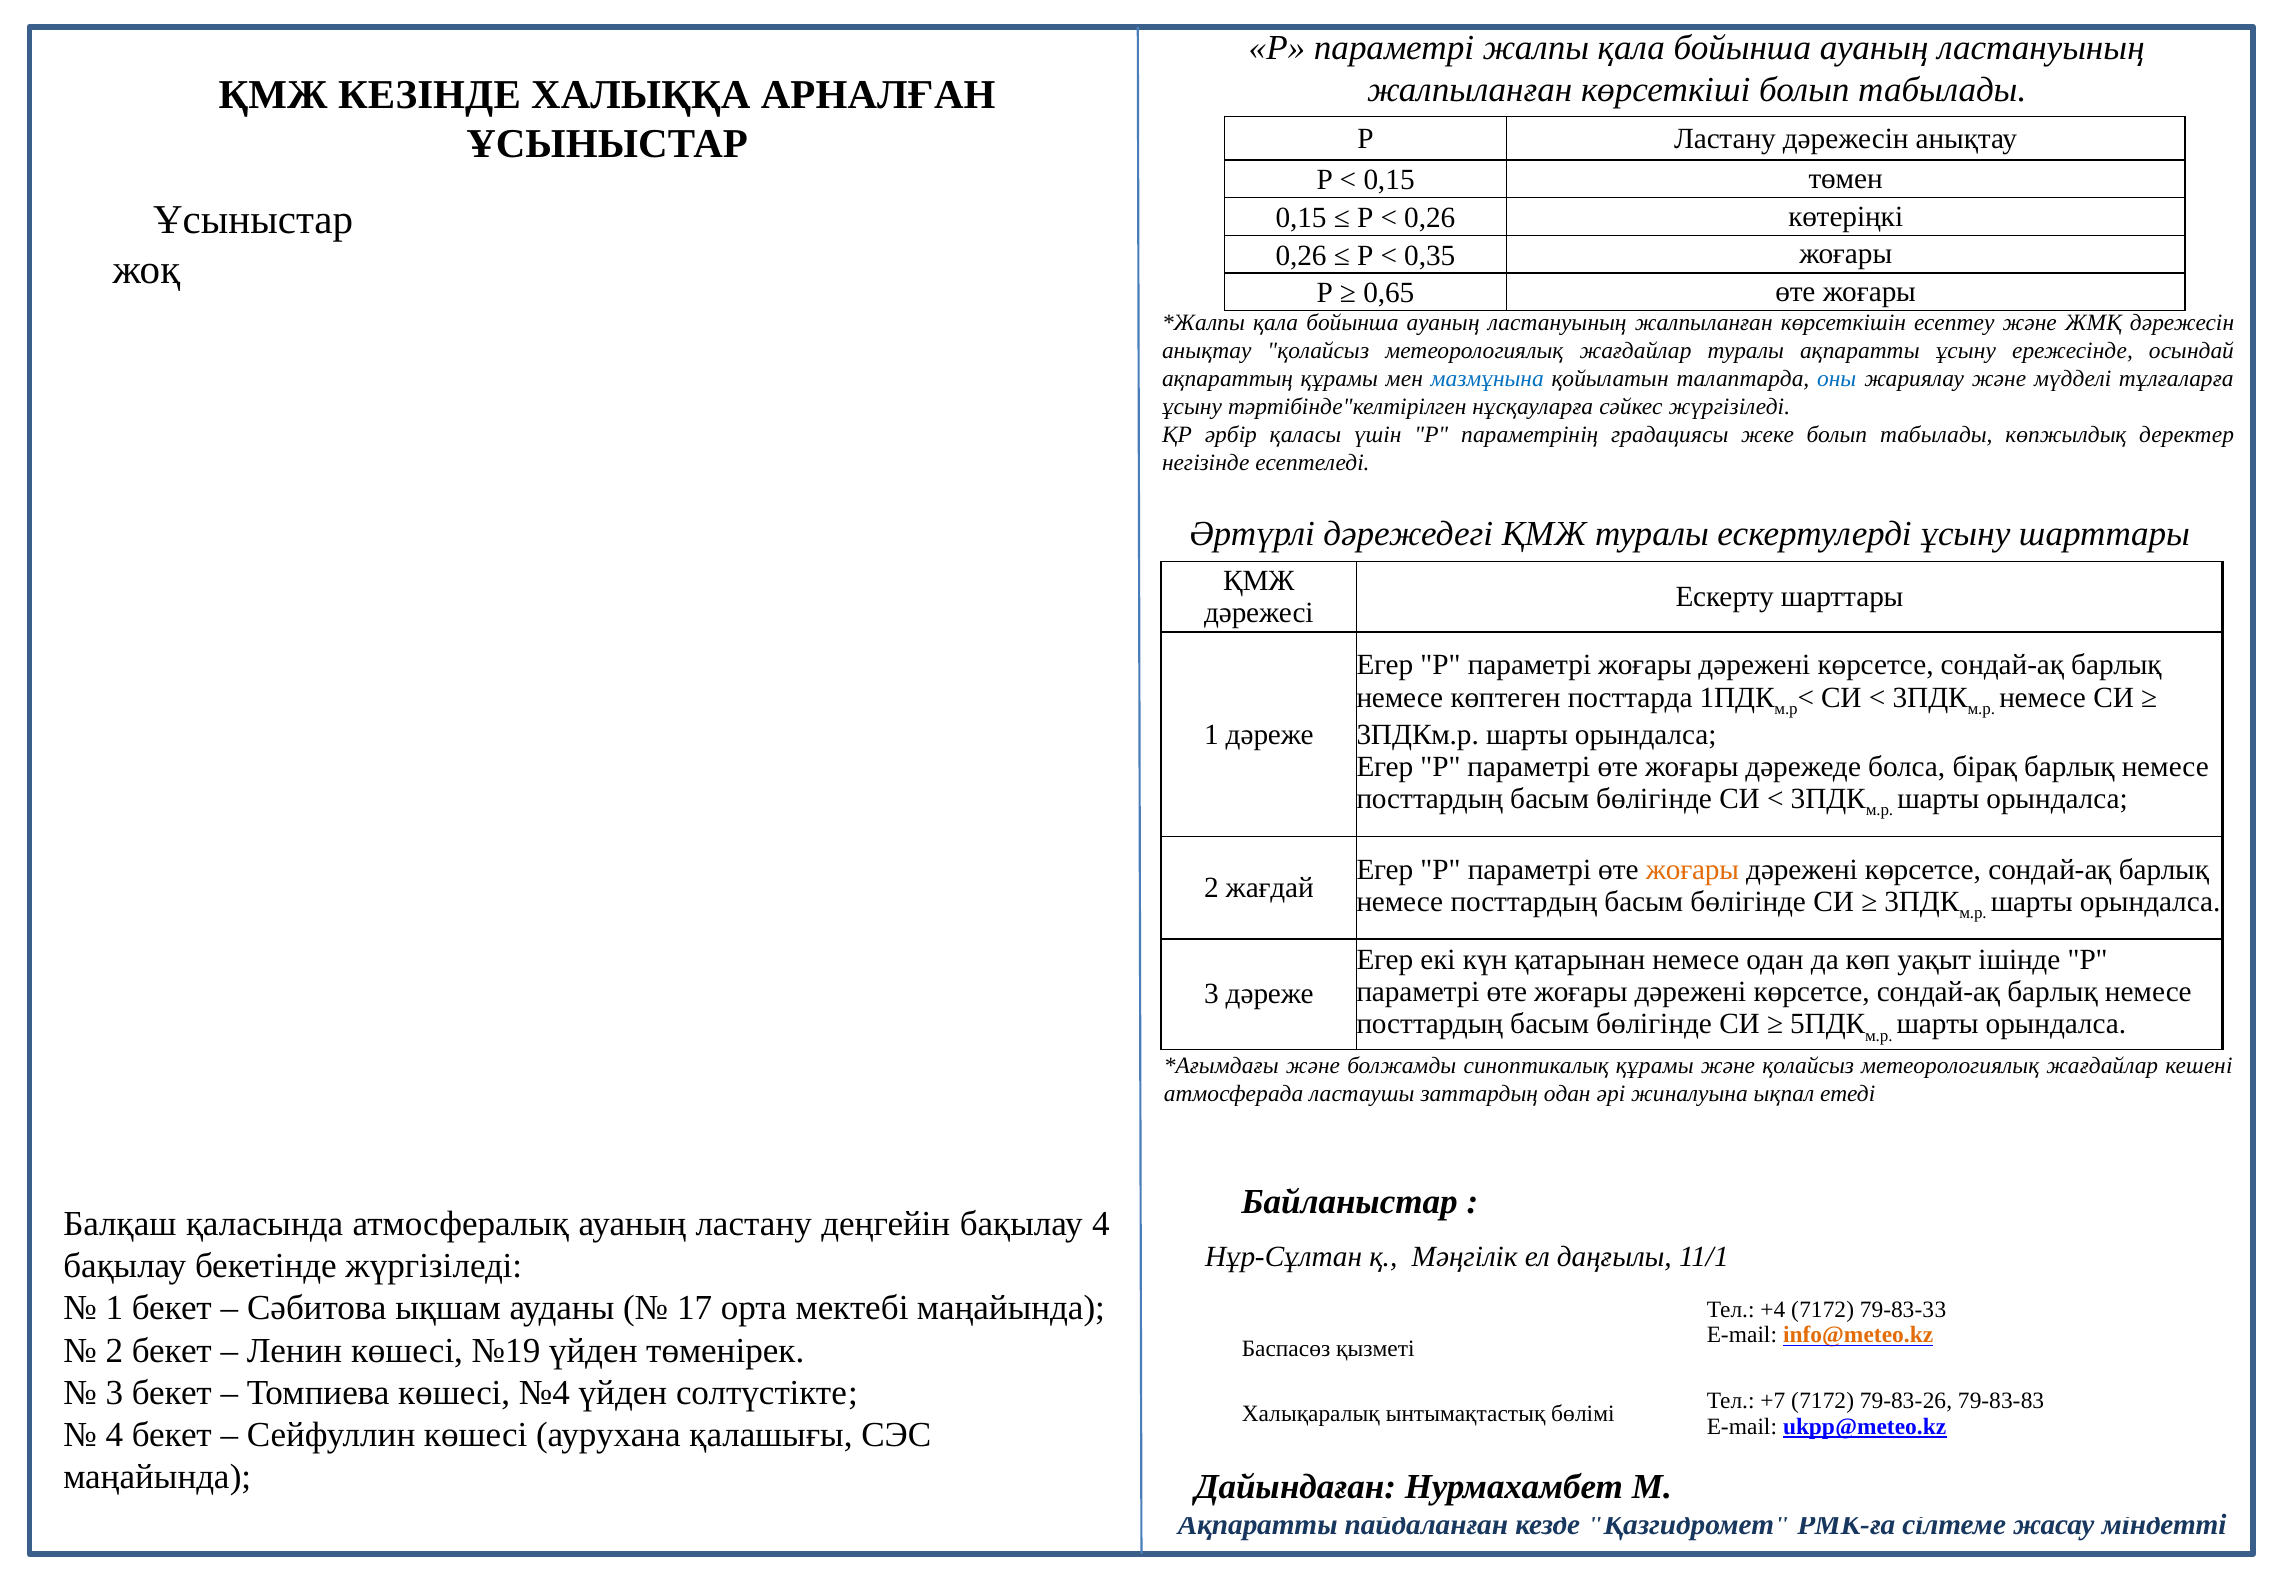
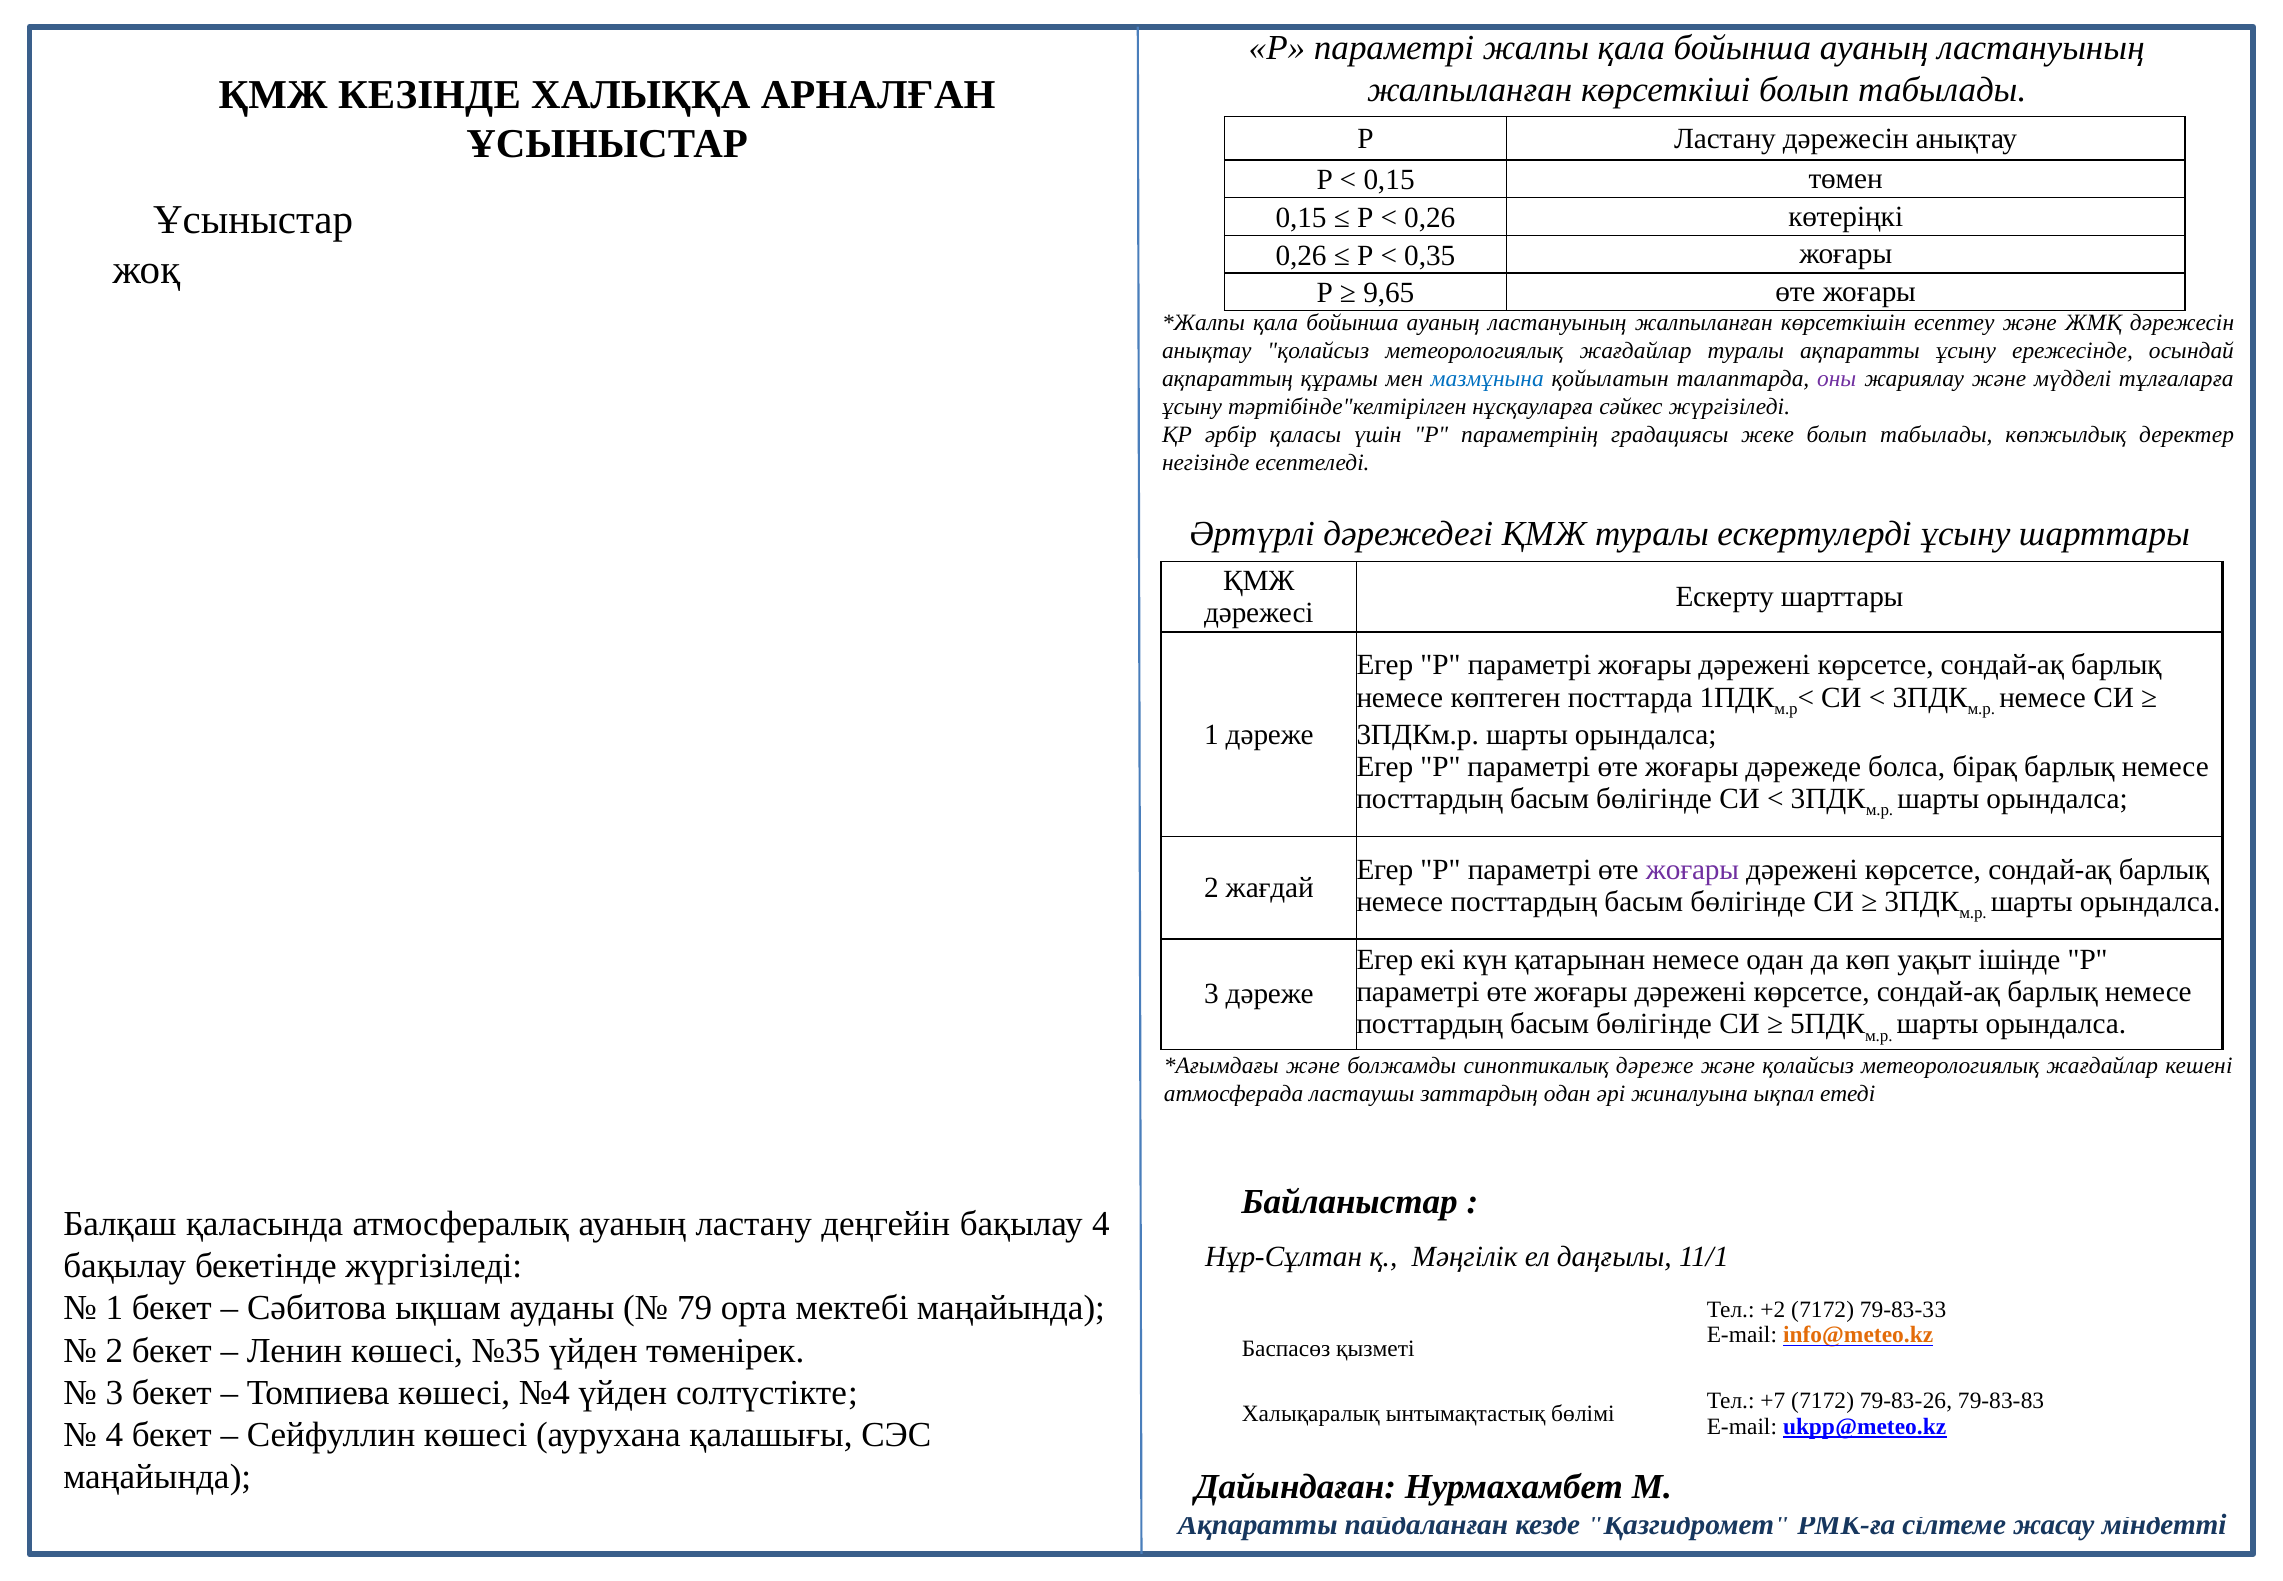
0,65: 0,65 -> 9,65 (1389, 293)
оны colour: blue -> purple (1837, 379)
жоғары colour: orange -> purple (1692, 869)
синоптикалық құрамы: құрамы -> дәреже (1655, 1066)
17: 17 -> 79 (695, 1308)
+4: +4 -> +2 (1773, 1309)
№19: №19 -> №35 (506, 1350)
